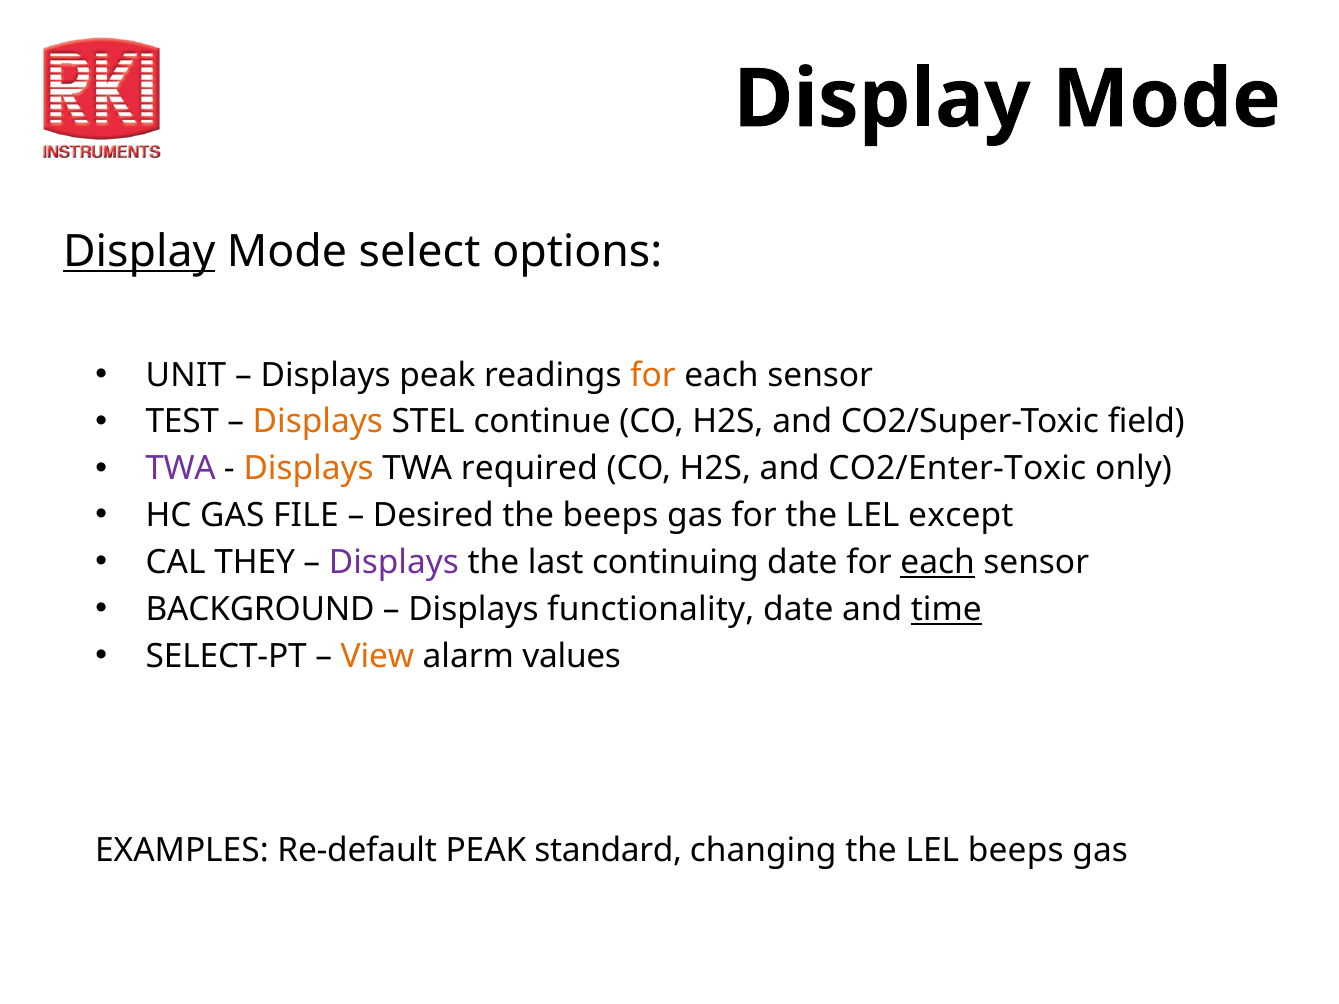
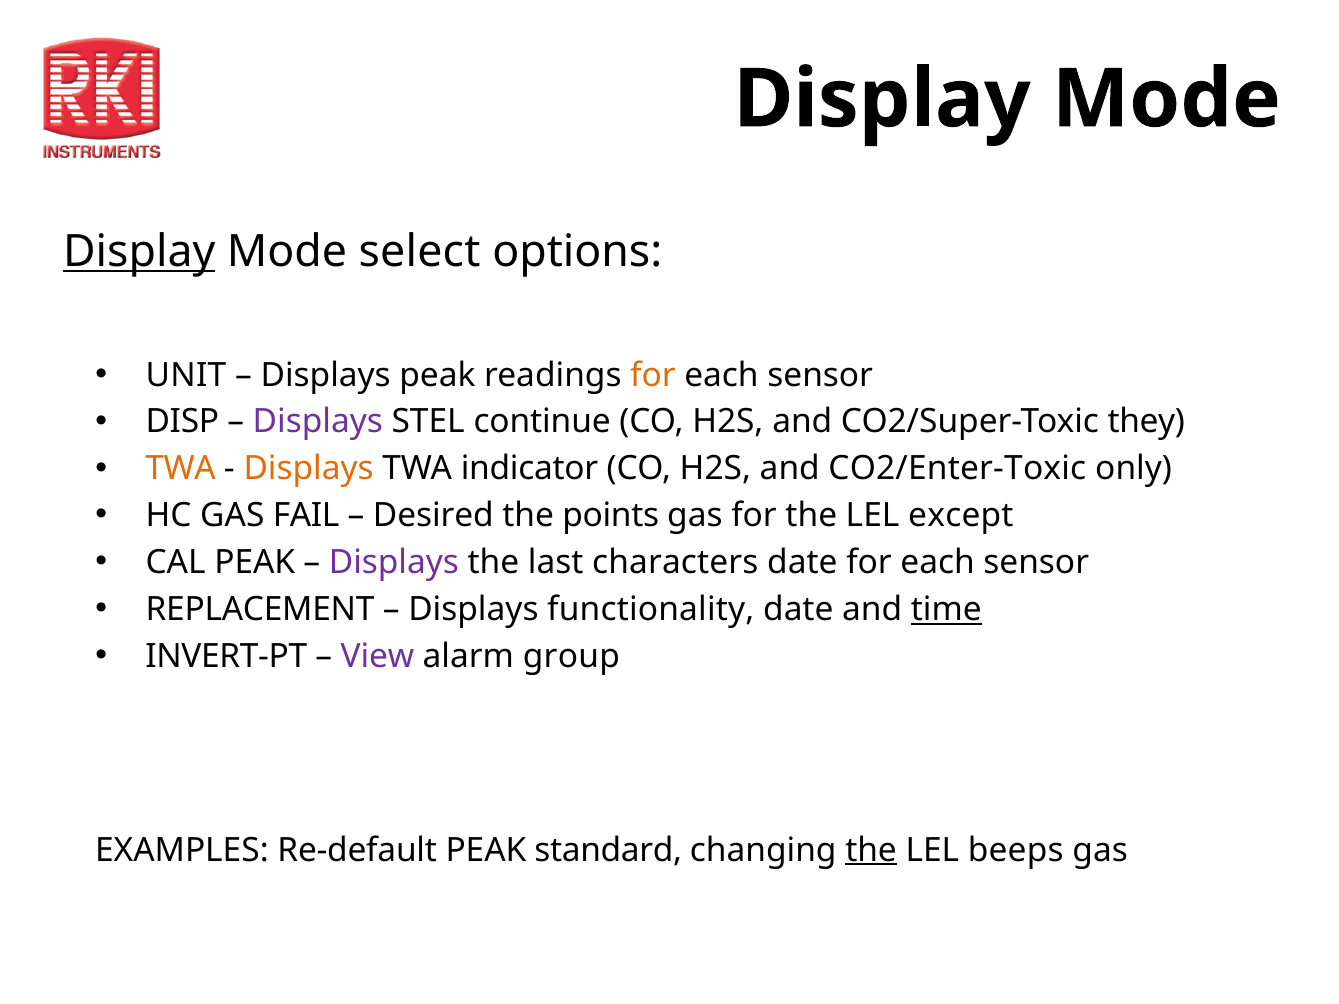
TEST: TEST -> DISP (182, 422)
Displays colour: orange -> purple (318, 422)
field: field -> they (1146, 422)
TWA colour: purple -> orange (181, 469)
required: required -> indicator (530, 469)
FILE: FILE -> FAIL (306, 516)
the beeps: beeps -> points (611, 516)
CAL THEY: THEY -> PEAK (255, 563)
continuing: continuing -> characters (675, 563)
each underline: present -> none (938, 563)
BACKGROUND: BACKGROUND -> REPLACEMENT (260, 609)
SELECT-PT: SELECT-PT -> INVERT-PT (226, 656)
View colour: orange -> purple (377, 656)
values: values -> group (571, 656)
the underline: none -> present (871, 850)
